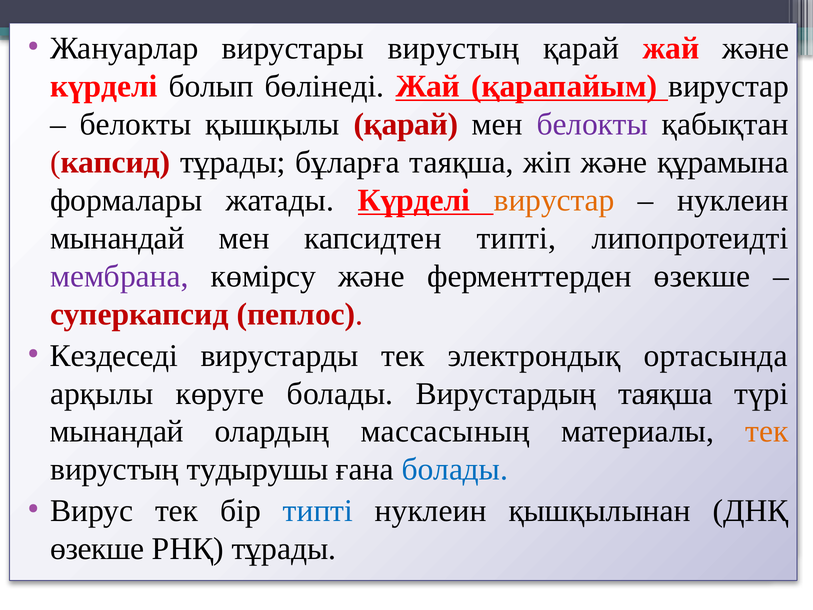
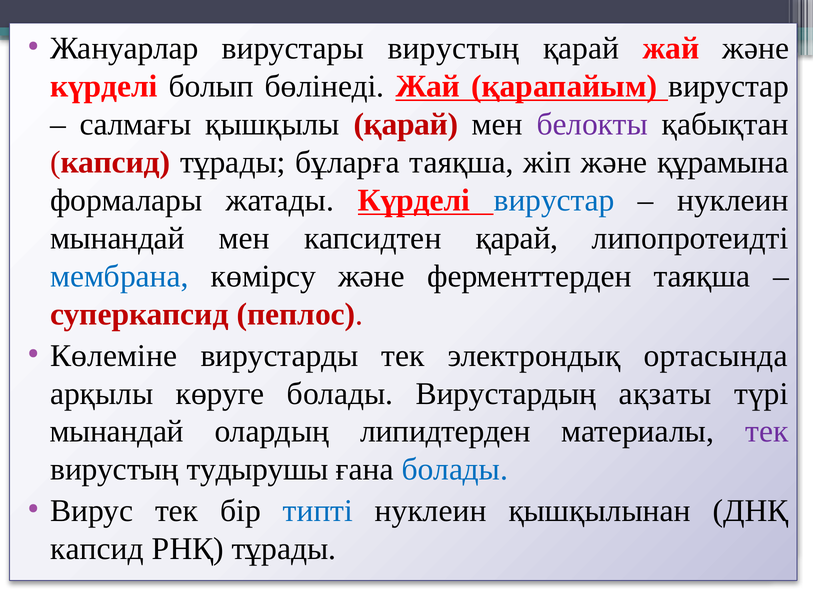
белокты: белокты -> салмағы (136, 124)
вирустар colour: orange -> blue (554, 200)
капсидтен типті: типті -> қарай (517, 238)
мембрана colour: purple -> blue (119, 276)
ферменттерден өзекше: өзекше -> таяқша (702, 276)
Кездеседі: Кездеседі -> Көлеміне (114, 355)
Вирустардың таяқша: таяқша -> ақзаты (665, 393)
массасының: массасының -> липидтерден (445, 431)
тек colour: orange -> purple (767, 431)
өзекше: өзекше -> капсид (97, 549)
